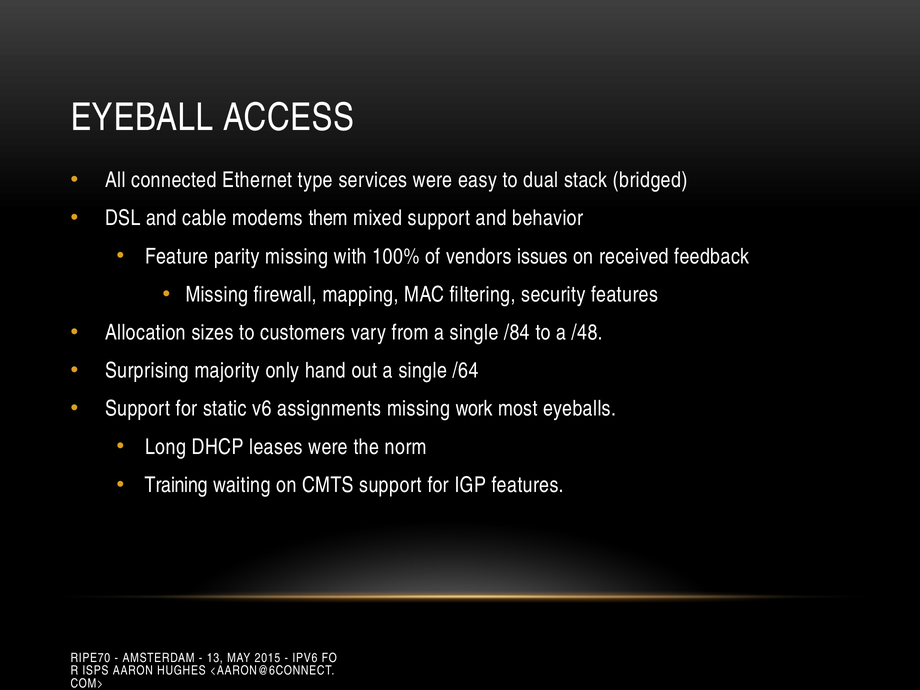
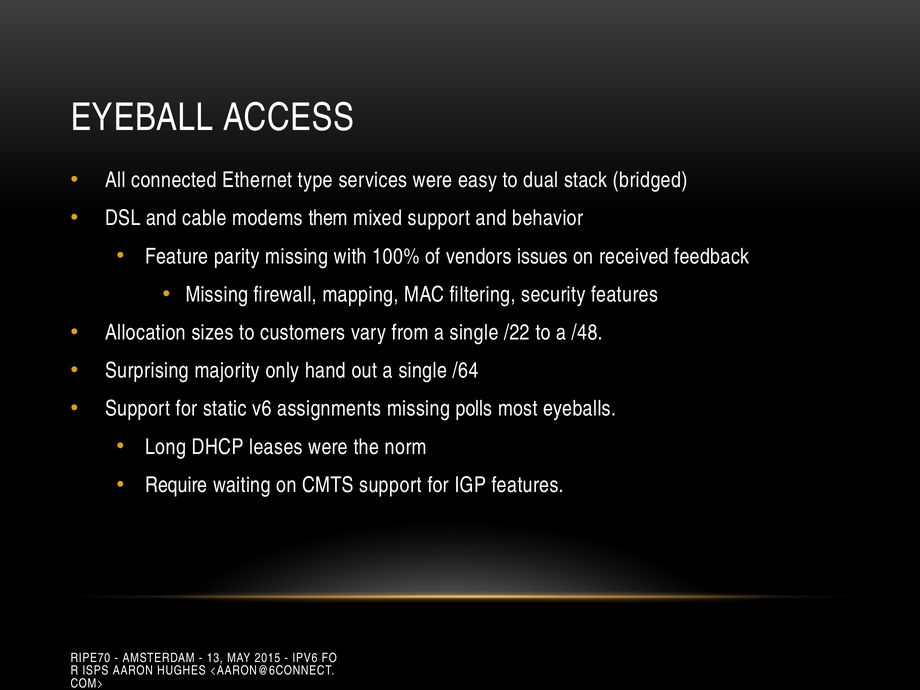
/84: /84 -> /22 (517, 333)
work: work -> polls (474, 409)
Training: Training -> Require (176, 485)
